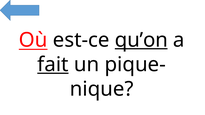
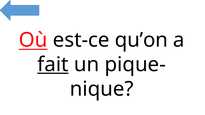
qu’on underline: present -> none (141, 40)
